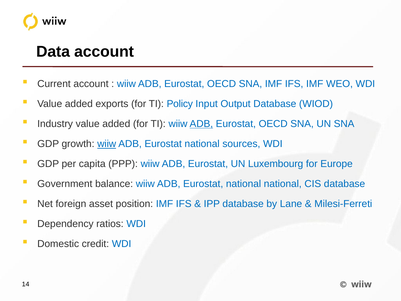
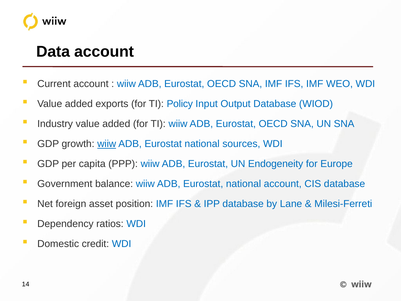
ADB underline: present -> none (201, 124)
Luxembourg: Luxembourg -> Endogeneity (276, 164)
national national: national -> account (283, 184)
